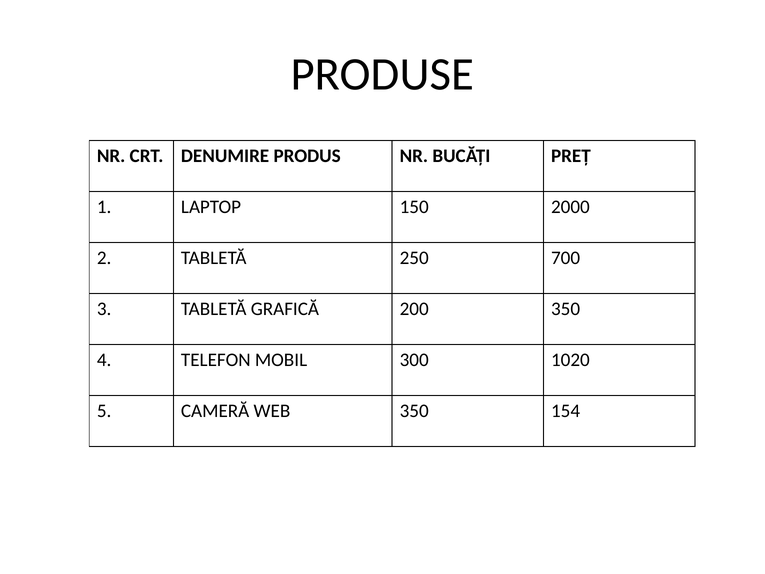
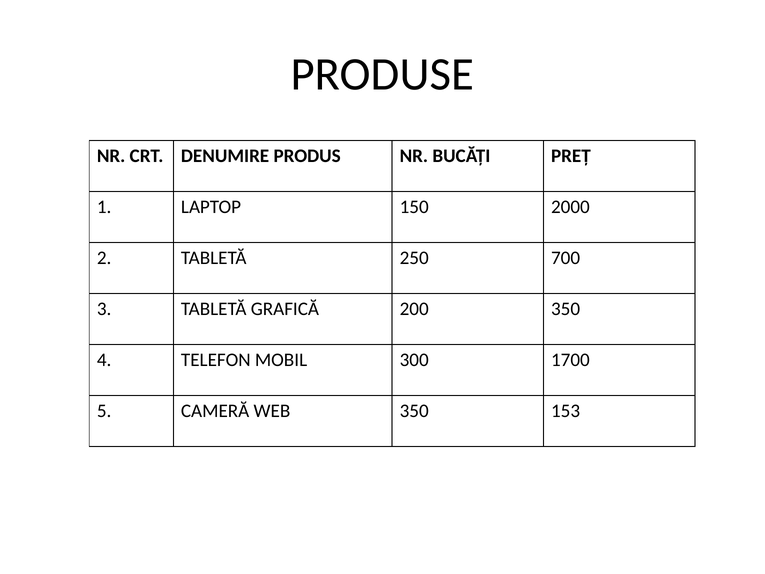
1020: 1020 -> 1700 (570, 360)
154: 154 -> 153 (566, 411)
